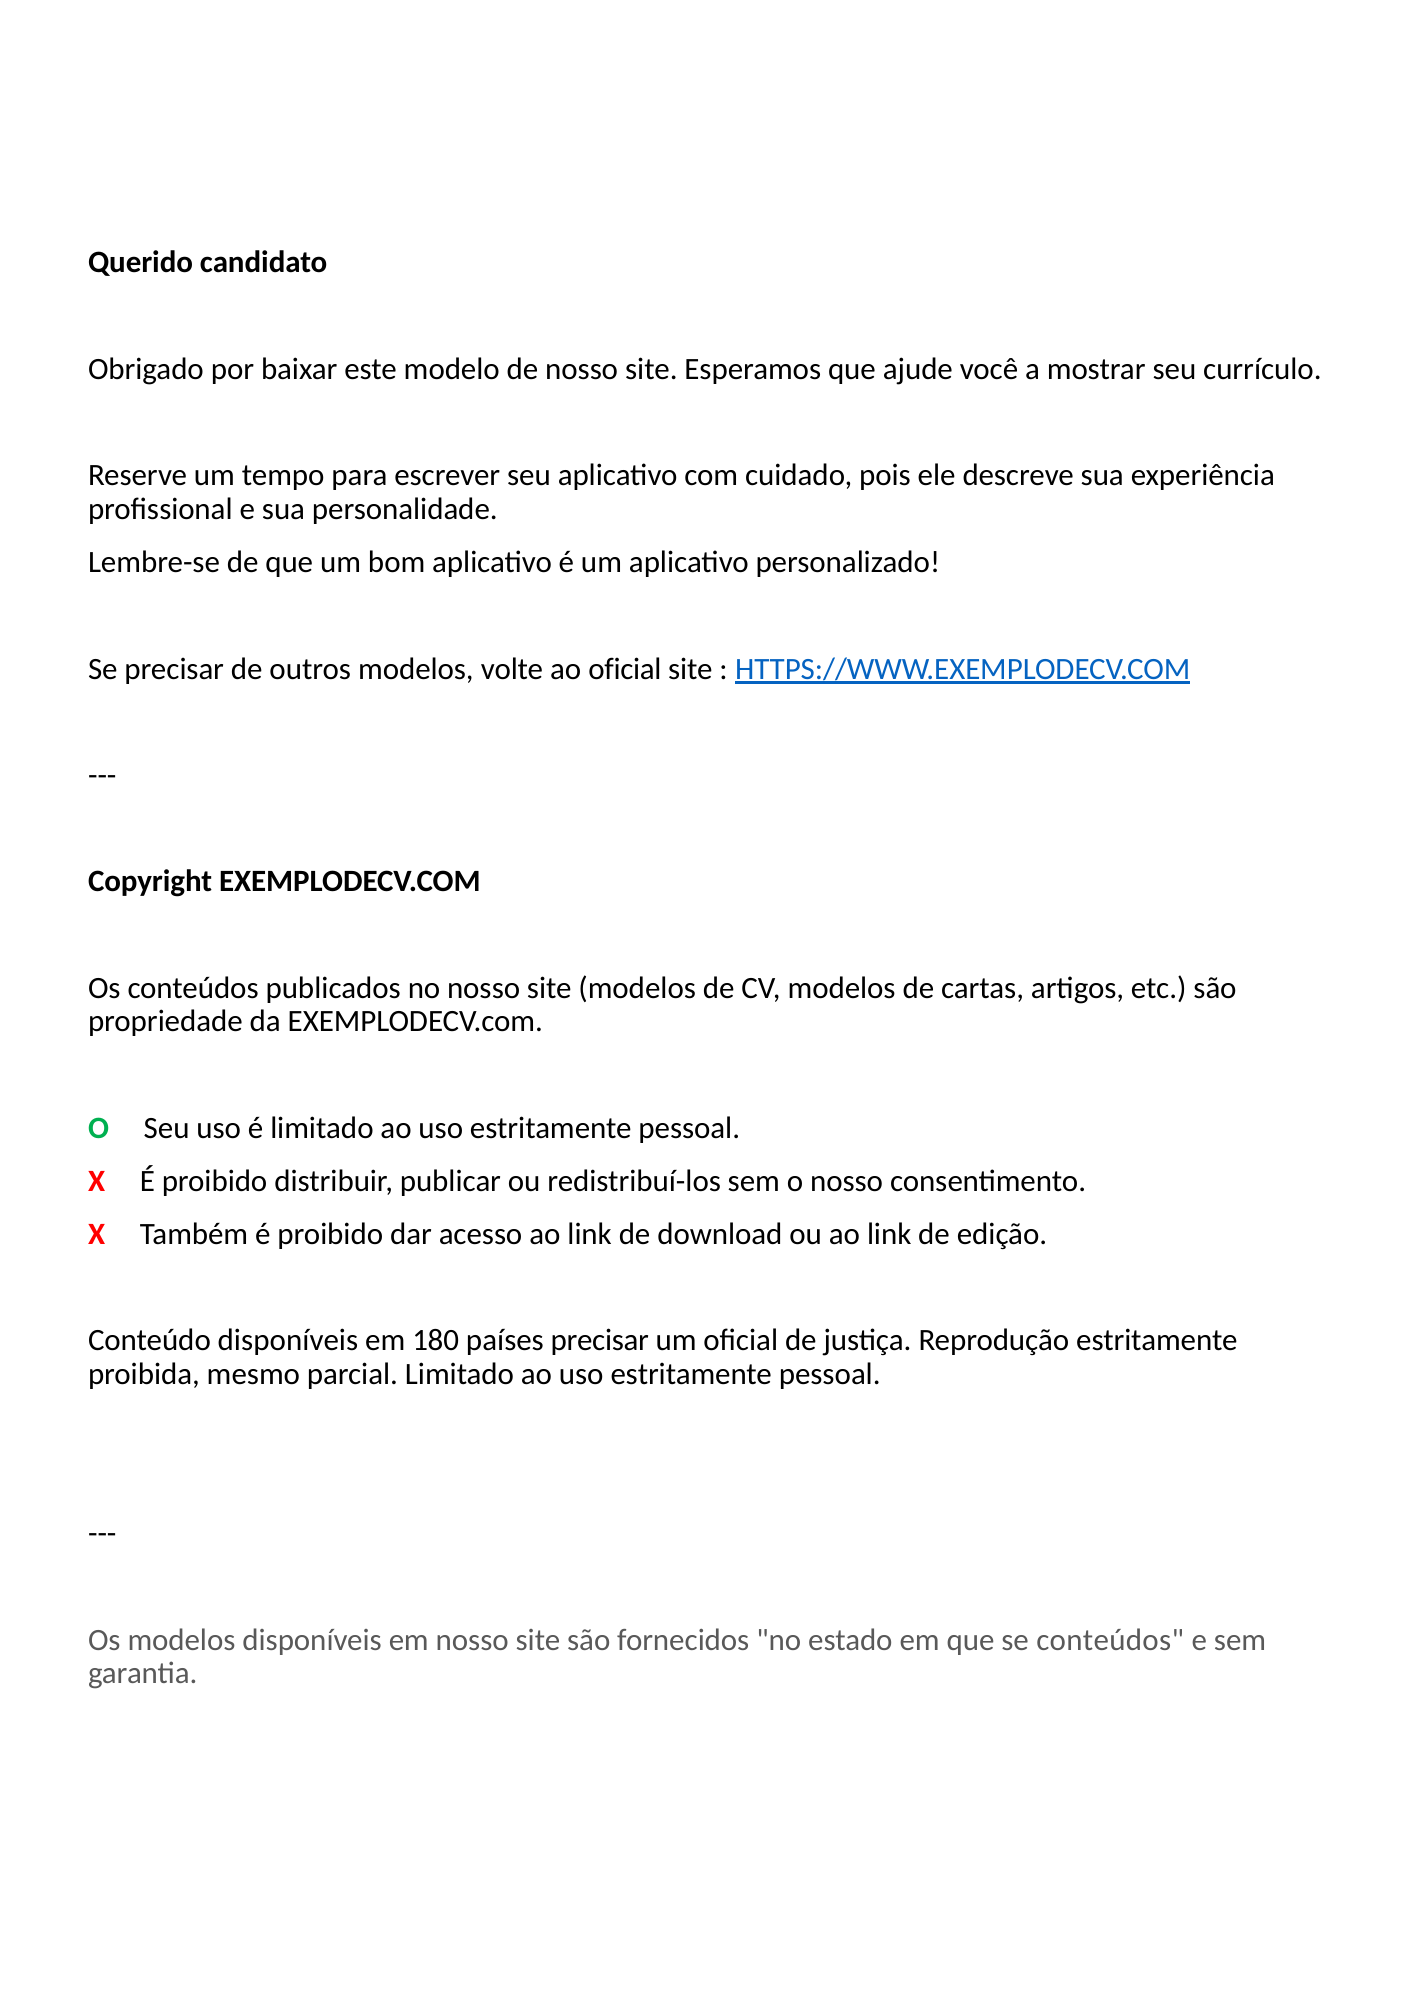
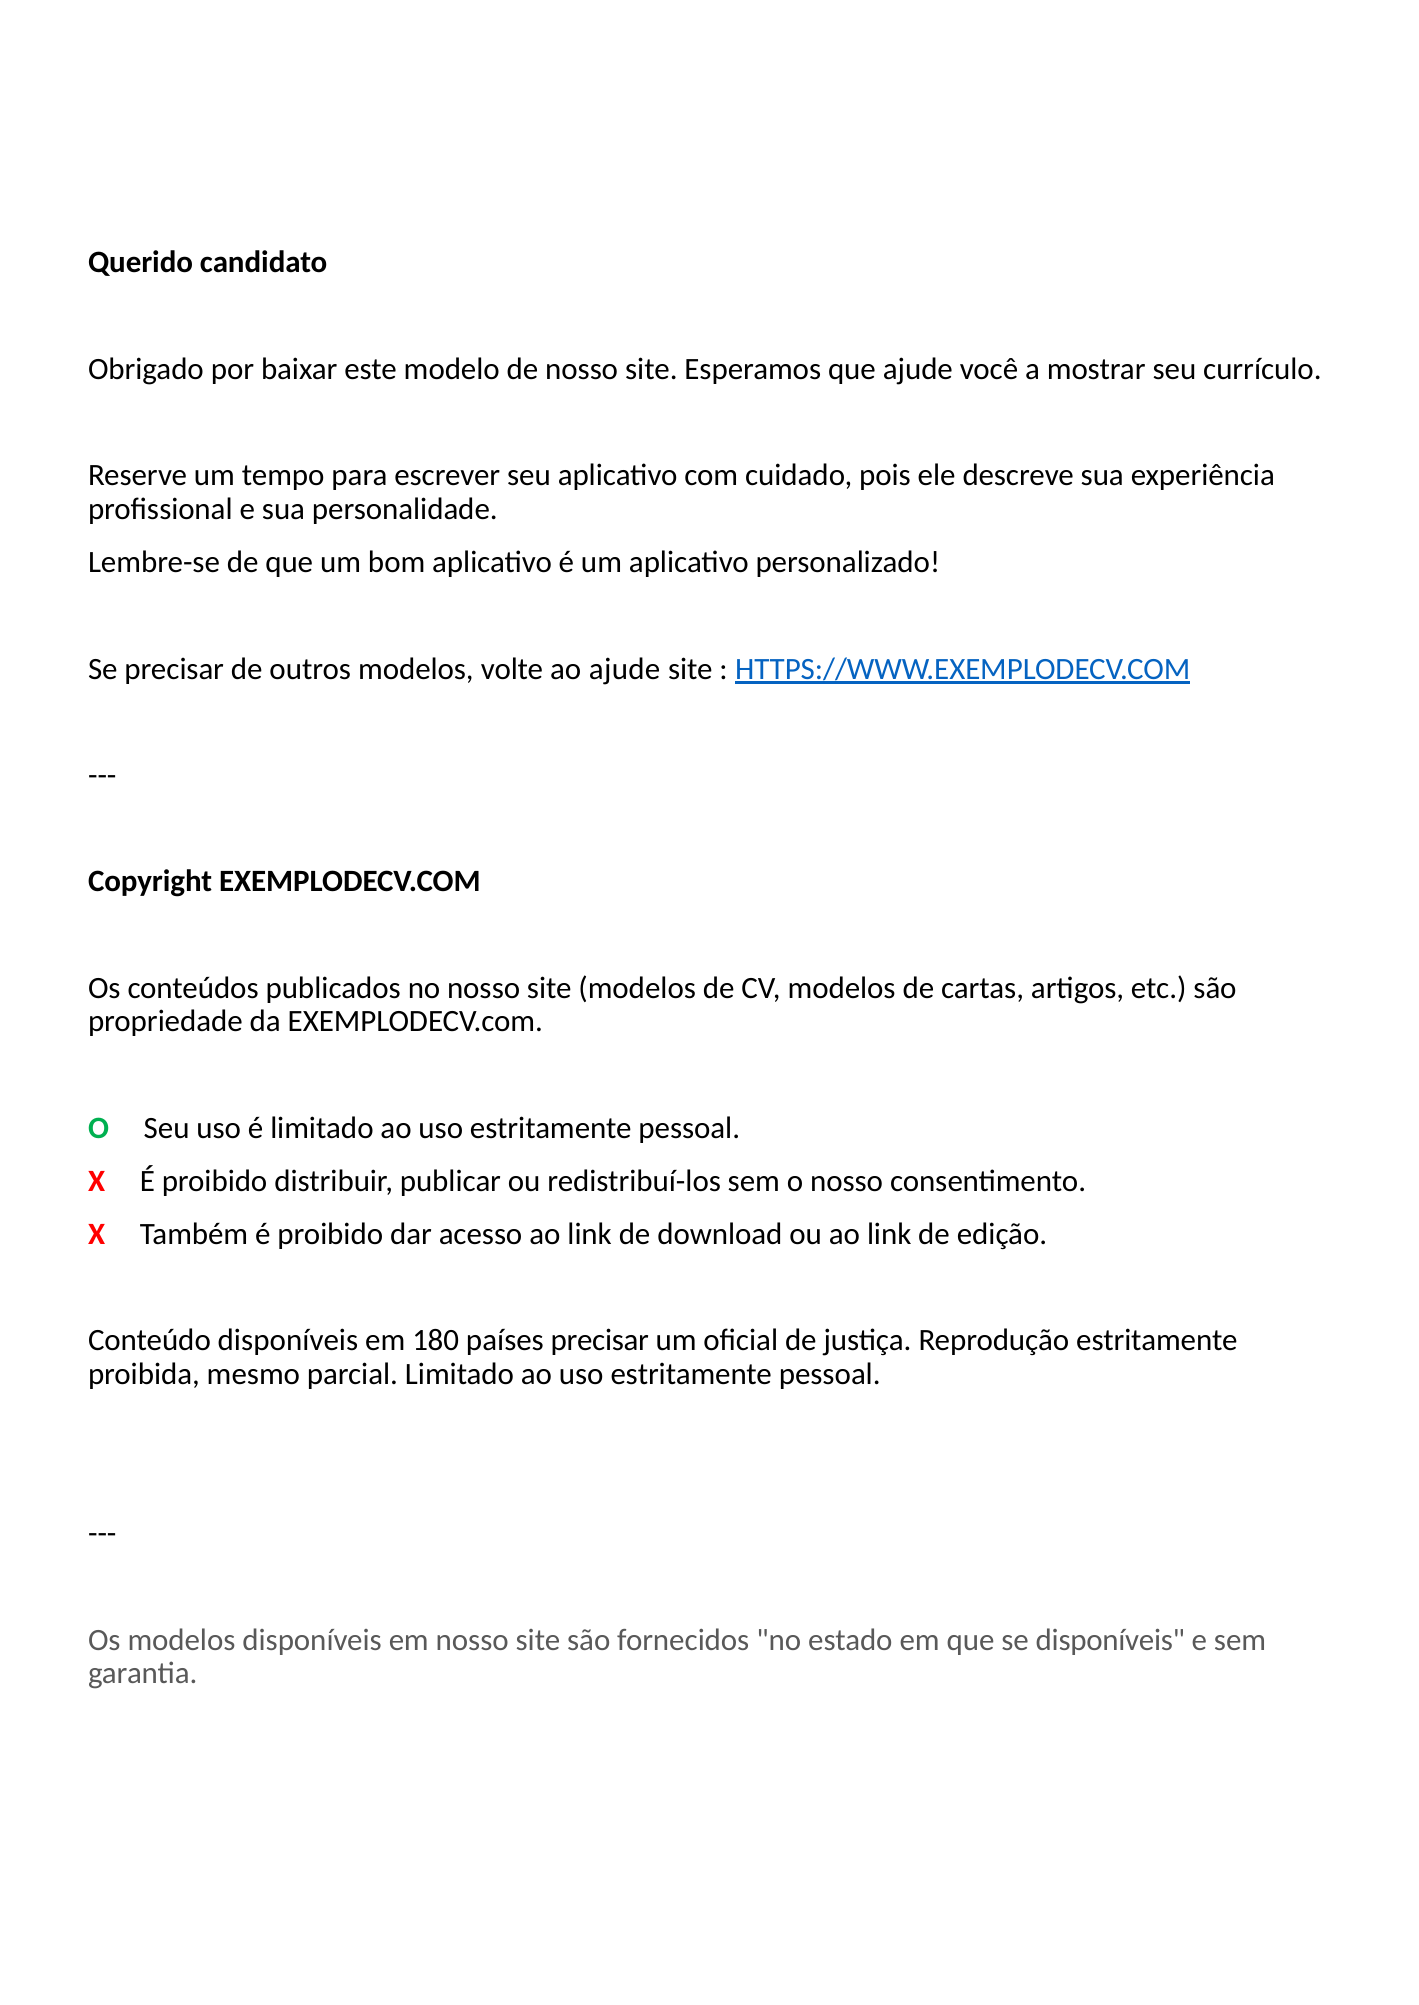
ao oficial: oficial -> ajude (625, 669)
se conteúdos: conteúdos -> disponíveis (1110, 1640)
